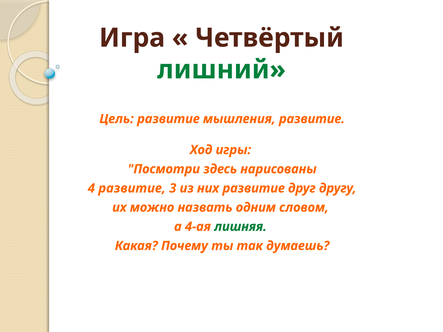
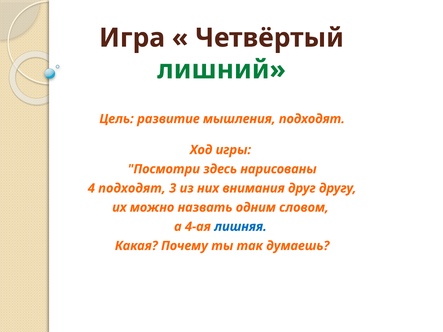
мышления развитие: развитие -> подходят (312, 119)
4 развитие: развитие -> подходят (132, 188)
них развитие: развитие -> внимания (254, 188)
лишняя colour: green -> blue (240, 227)
